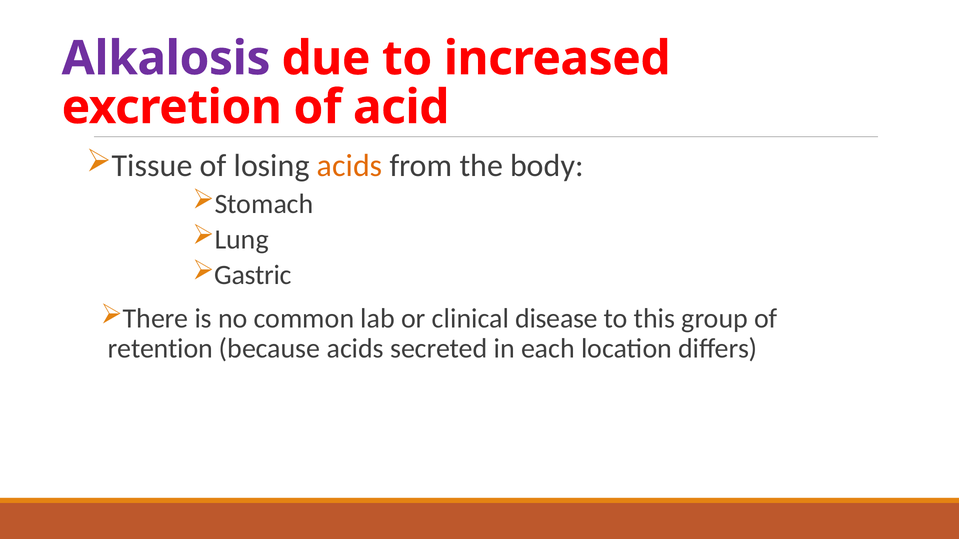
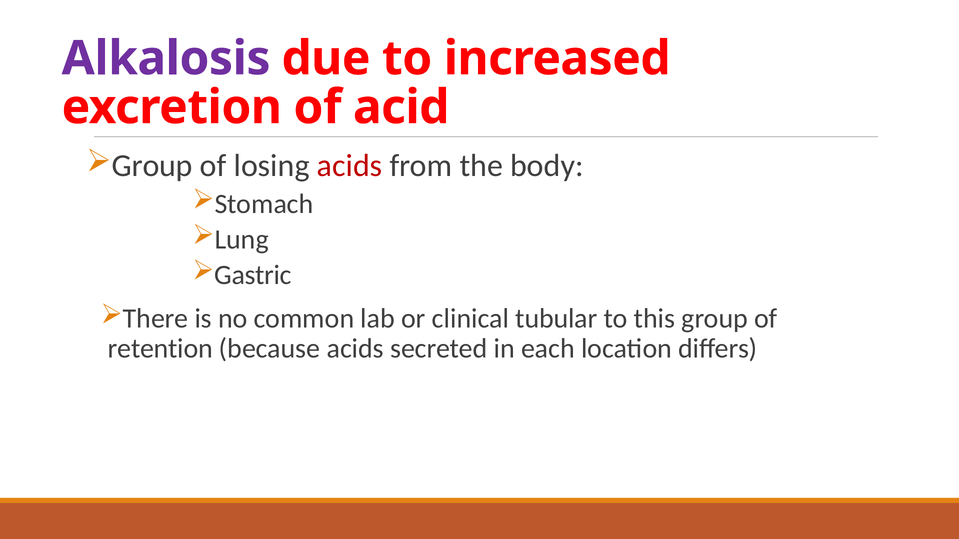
Tissue: Tissue -> Group (152, 166)
acids colour: orange -> red (350, 166)
disease: disease -> tubular (556, 319)
